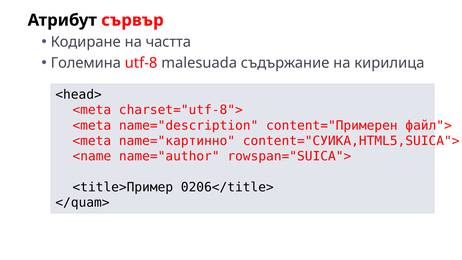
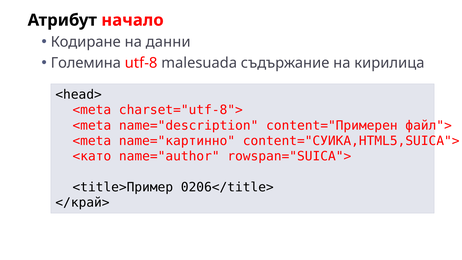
сървър: сървър -> начало (132, 20)
частта: частта -> данни (168, 42)
<name: <name -> <като (92, 156)
</quam>: </quam> -> </край> (82, 202)
